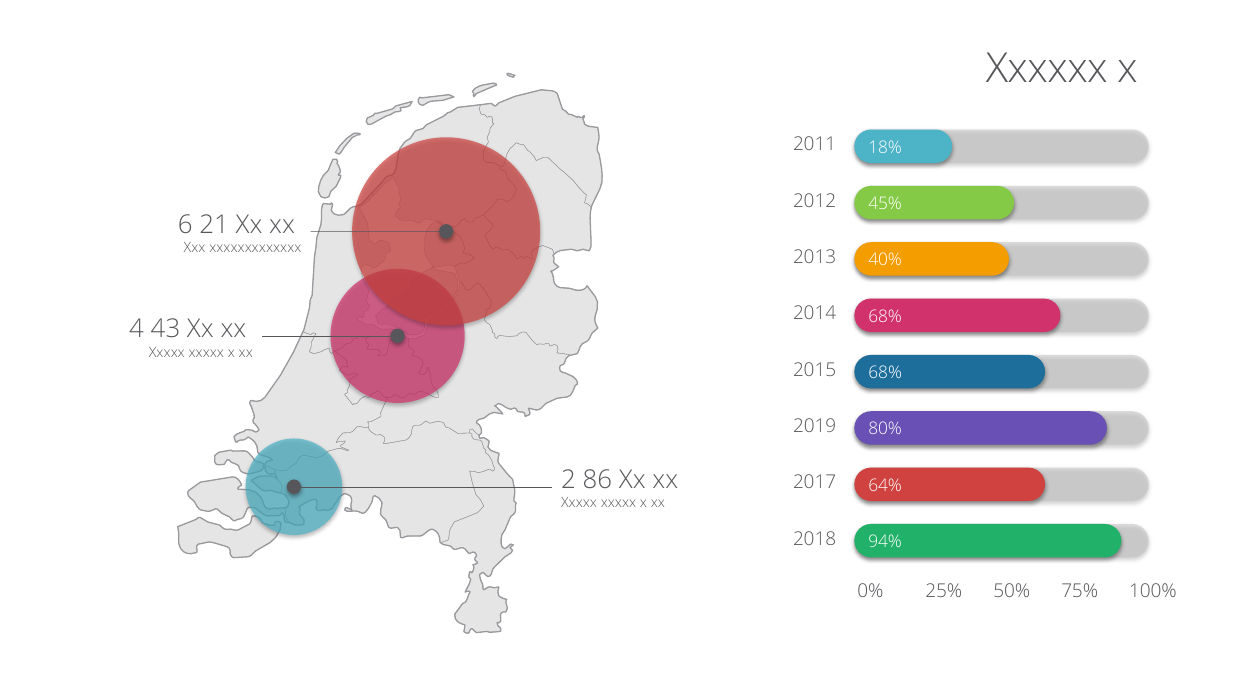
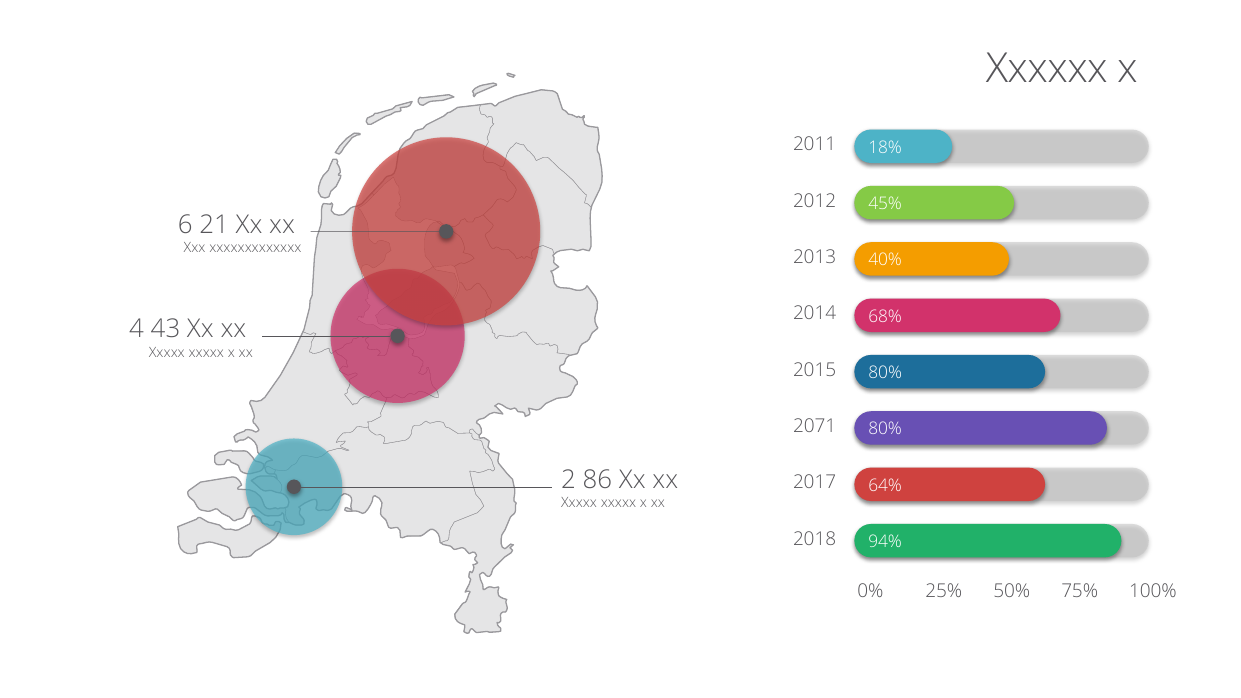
68%: 68% -> 80% (885, 373)
2019: 2019 -> 2071 (815, 426)
